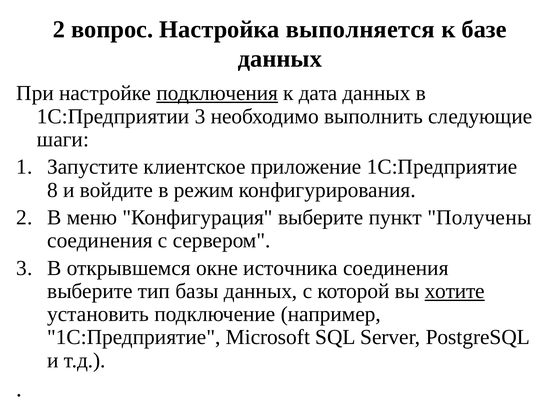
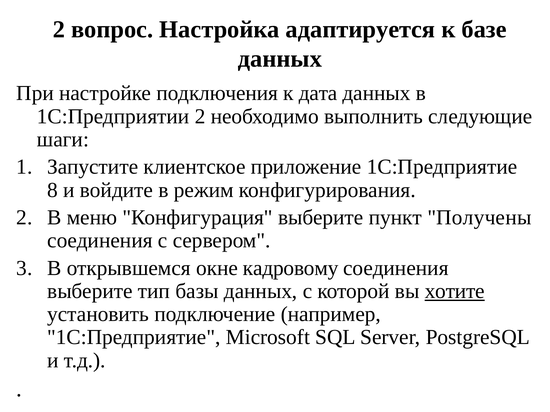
выполняется: выполняется -> адаптируется (360, 30)
подключения underline: present -> none (217, 93)
1С:Предприятии 3: 3 -> 2 (200, 116)
источника: источника -> кадровому (291, 268)
